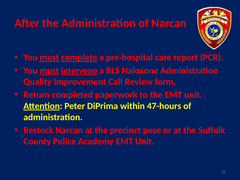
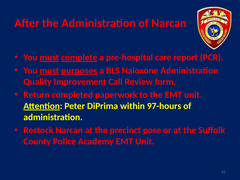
intervene: intervene -> purposes (79, 71)
47-hours: 47-hours -> 97-hours (164, 106)
